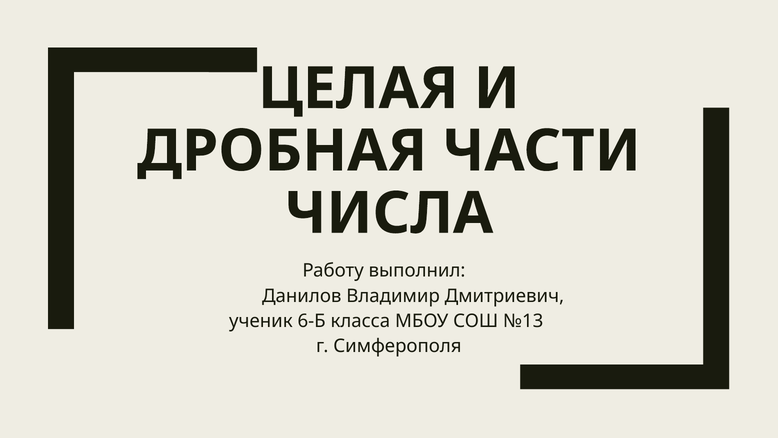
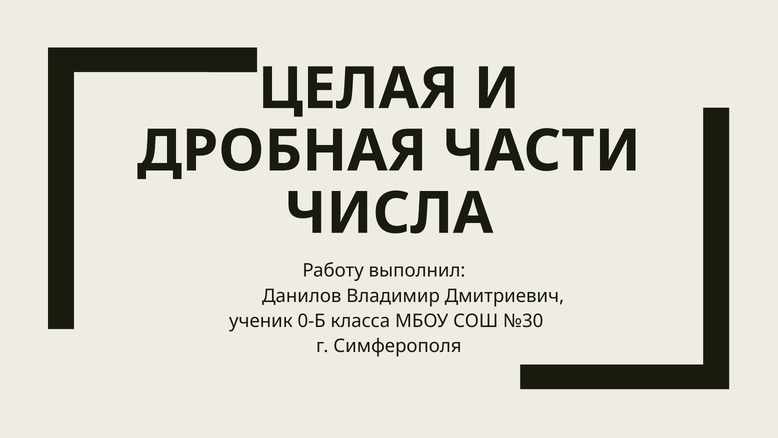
6-Б: 6-Б -> 0-Б (312, 321)
№13: №13 -> №30 (523, 321)
